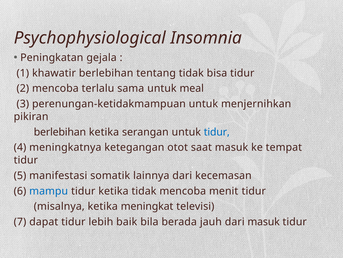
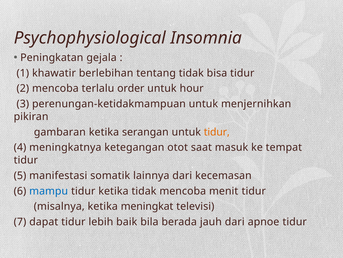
sama: sama -> order (131, 88)
meal: meal -> hour (192, 88)
berlebihan: berlebihan -> gambaran (60, 132)
tidur colour: blue -> orange (217, 132)
dari masuk: masuk -> apnoe (264, 221)
